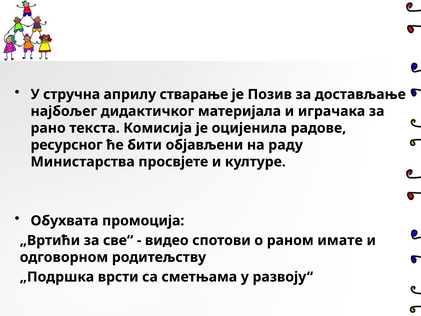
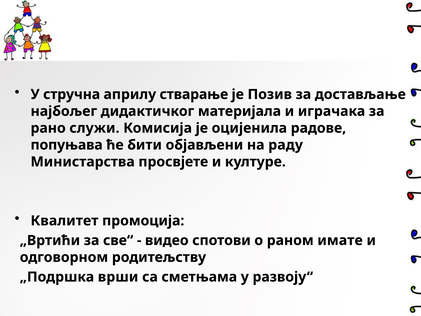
текста: текста -> служи (94, 128)
ресурсног: ресурсног -> попуњава (67, 145)
Обухвата: Обухвата -> Квалитет (64, 221)
врсти: врсти -> врши (118, 277)
